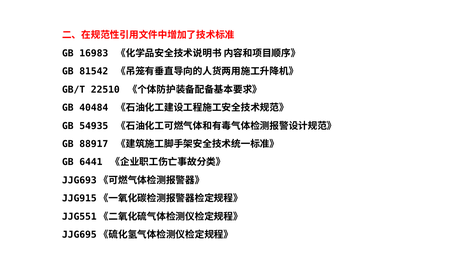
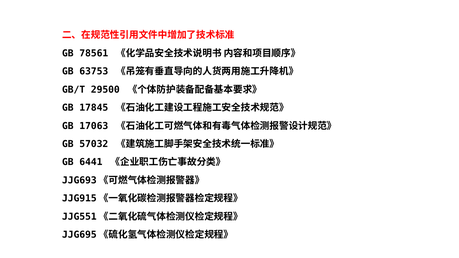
16983: 16983 -> 78561 (94, 53)
81542: 81542 -> 63753 (94, 71)
22510: 22510 -> 29500 (105, 90)
40484: 40484 -> 17845 (94, 108)
54935: 54935 -> 17063 (94, 126)
88917: 88917 -> 57032 (94, 144)
